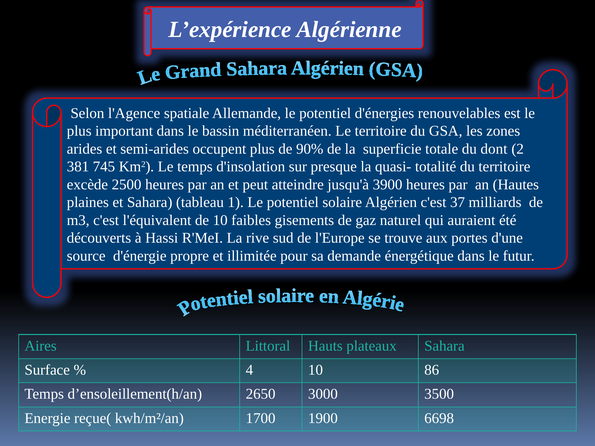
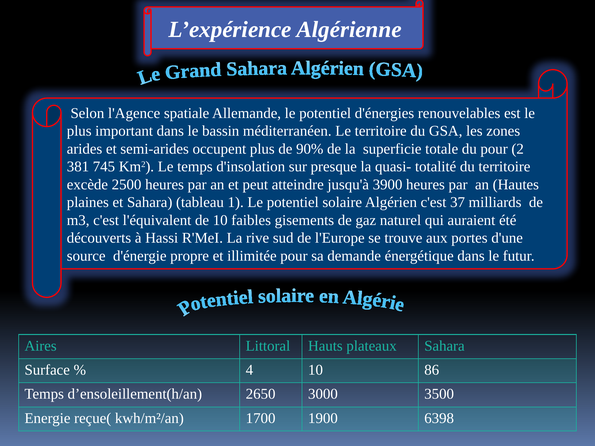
du dont: dont -> pour (494, 149)
6698: 6698 -> 6398 (439, 418)
